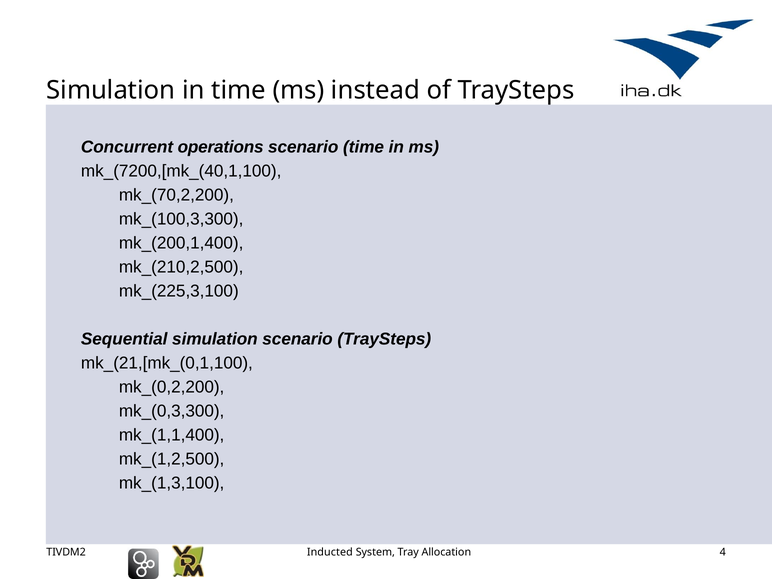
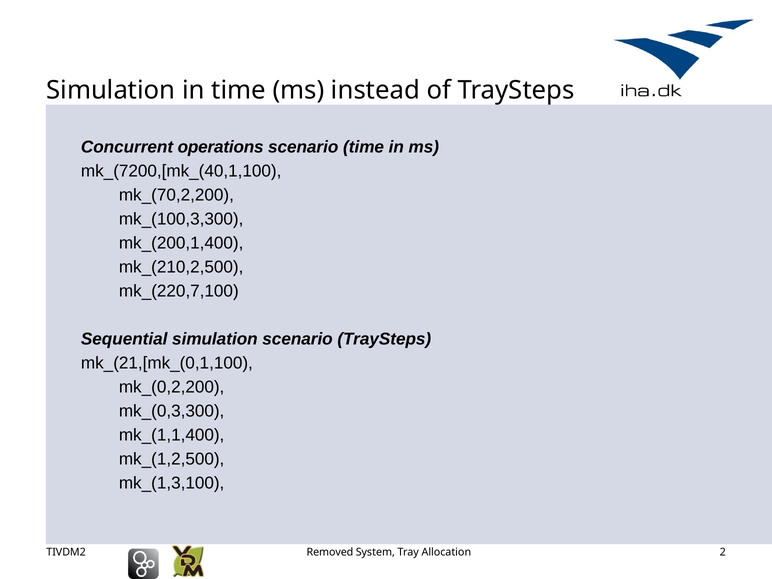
mk_(225,3,100: mk_(225,3,100 -> mk_(220,7,100 (179, 291)
Inducted: Inducted -> Removed (330, 552)
4: 4 -> 2 (723, 552)
